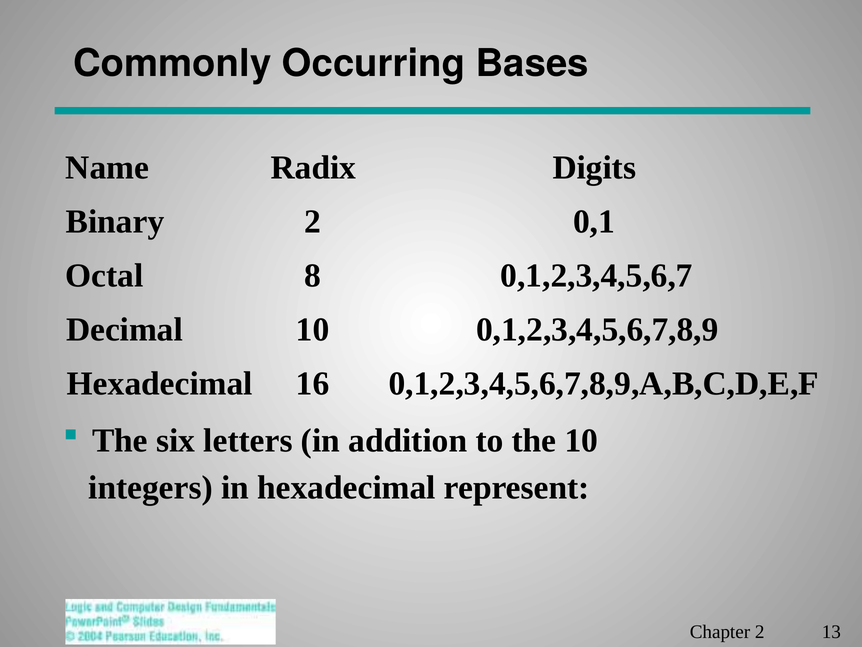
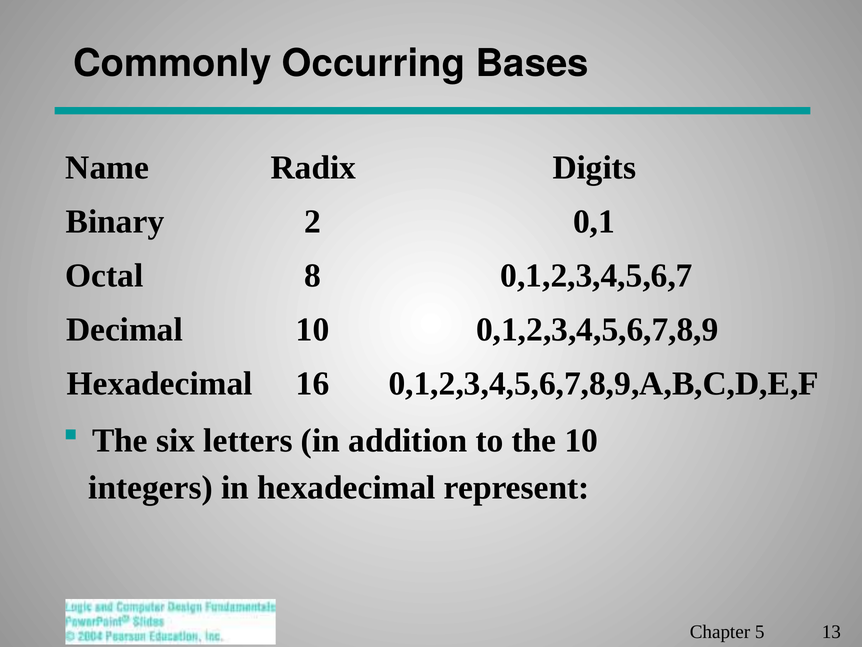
Chapter 2: 2 -> 5 (760, 631)
